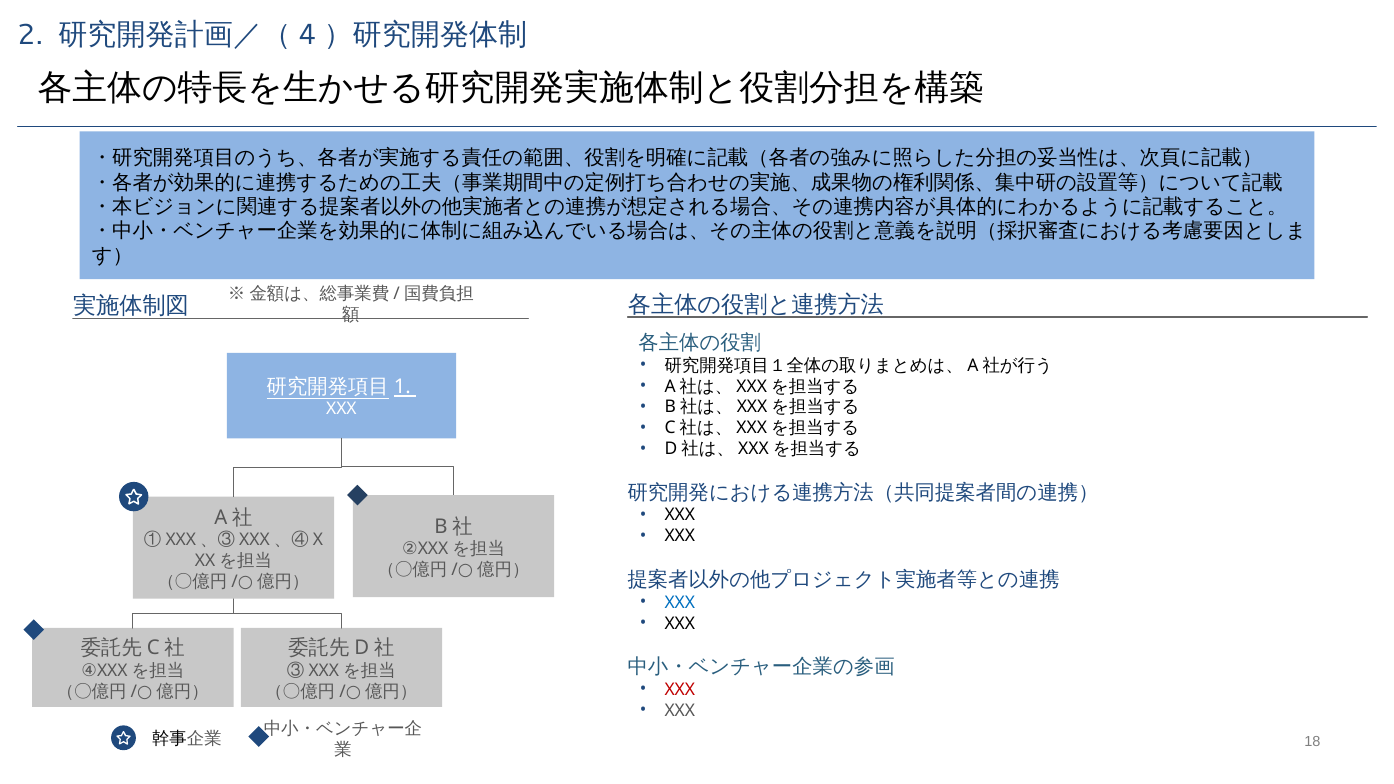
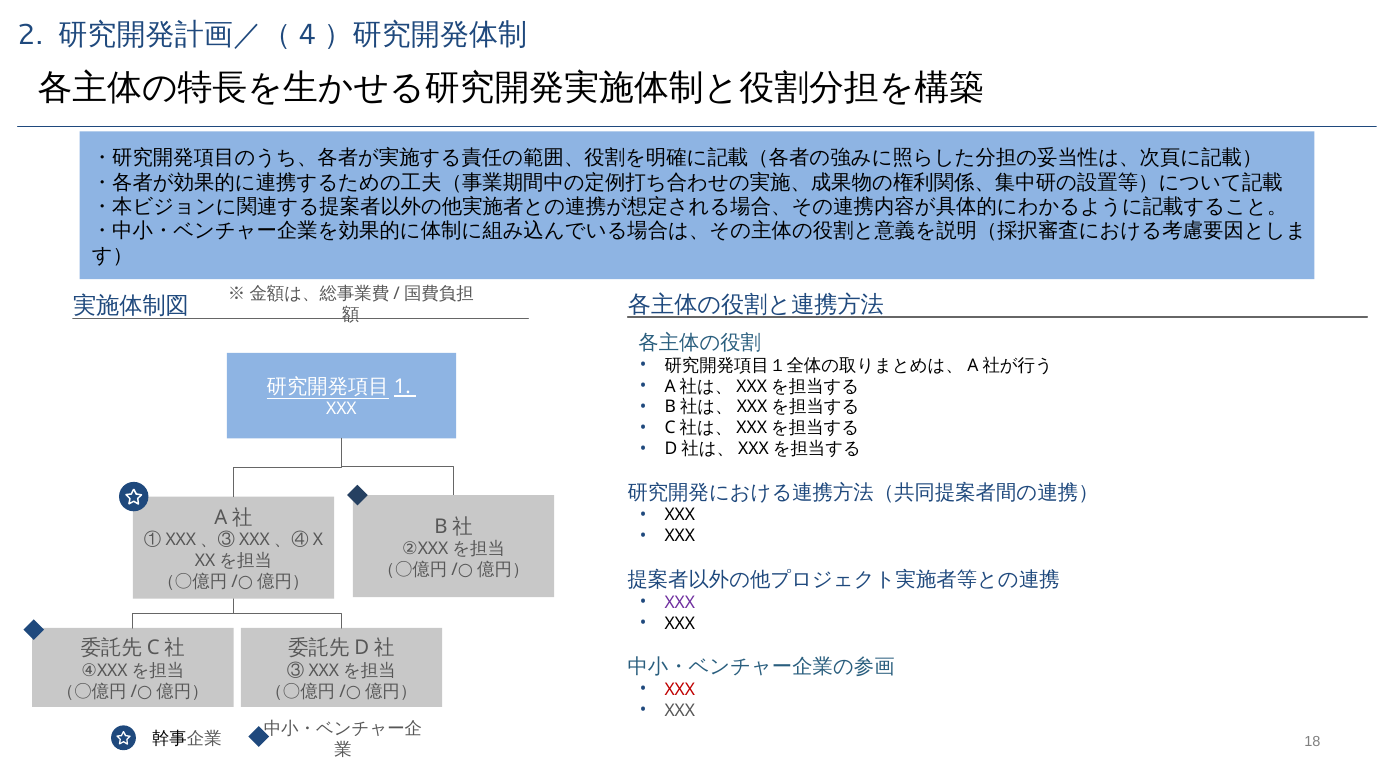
XXX colour: blue -> purple (680, 602)
